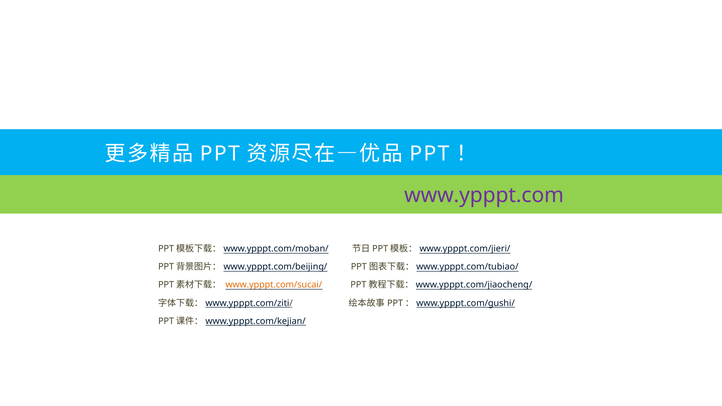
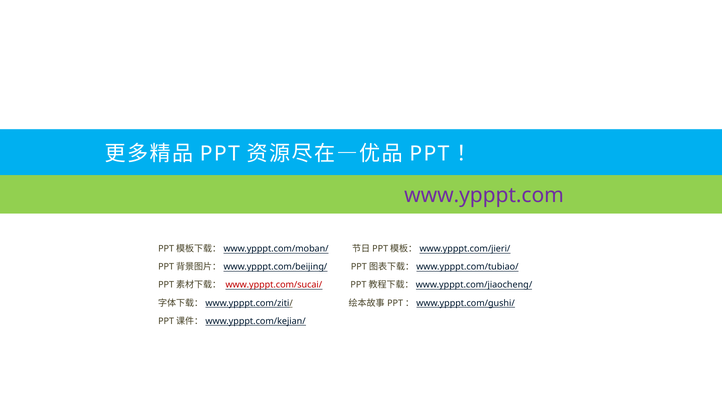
www.ypppt.com/sucai/ colour: orange -> red (274, 285)
